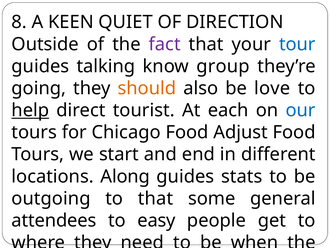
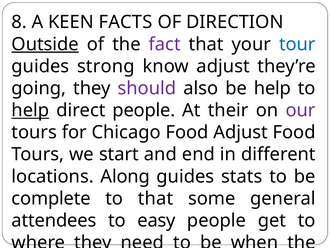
QUIET: QUIET -> FACTS (126, 22)
Outside underline: none -> present (45, 44)
talking: talking -> strong (106, 66)
know group: group -> adjust (223, 66)
should colour: orange -> purple (147, 88)
be love: love -> help (272, 88)
direct tourist: tourist -> people (144, 110)
each: each -> their (228, 110)
our colour: blue -> purple (301, 110)
outgoing: outgoing -> complete (51, 198)
